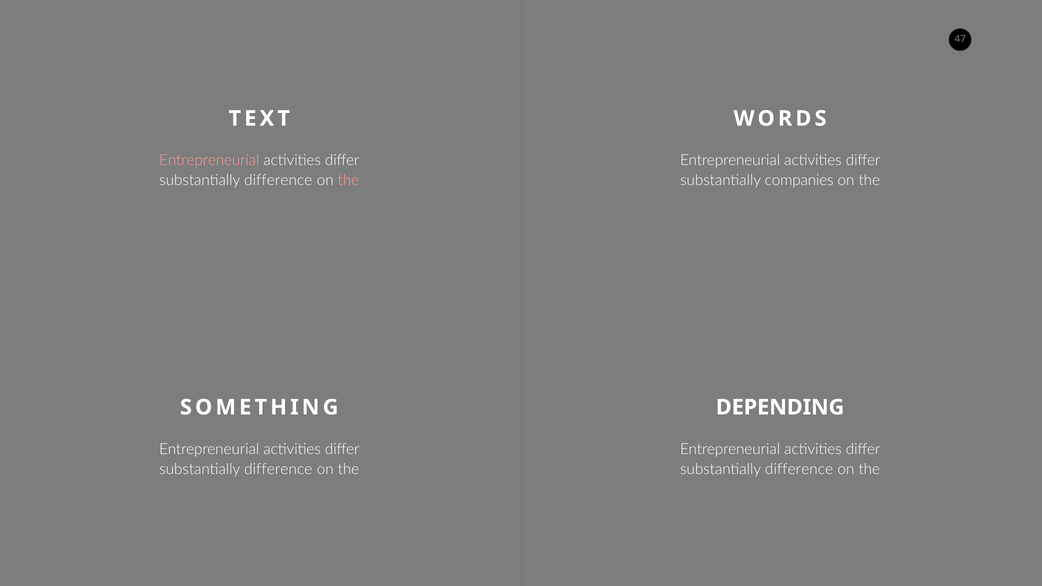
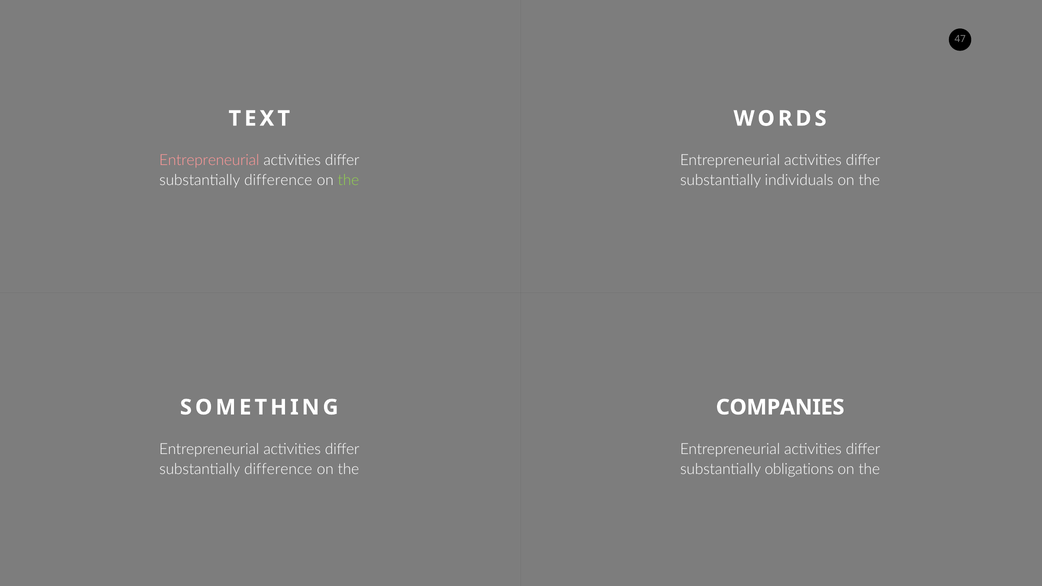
the colour: pink -> light green (348, 180)
companies: companies -> individuals (799, 180)
DEPENDING: DEPENDING -> COMPANIES (780, 407)
difference: difference -> obligations (799, 469)
